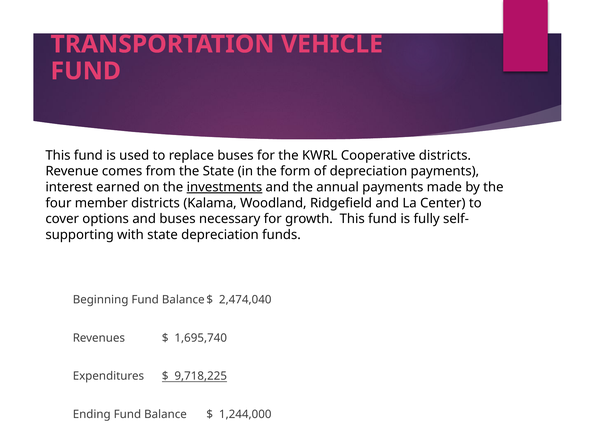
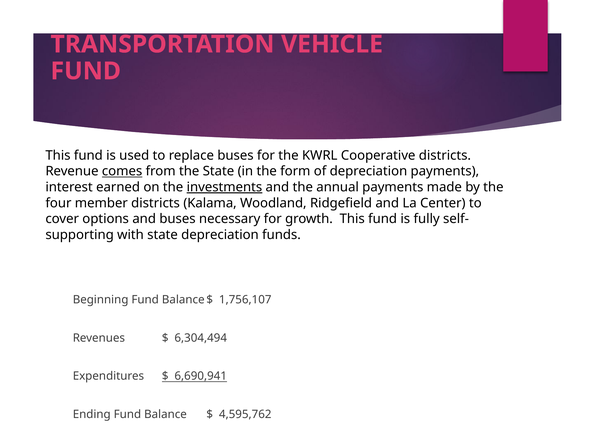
comes underline: none -> present (122, 171)
2,474,040: 2,474,040 -> 1,756,107 (245, 299)
1,695,740: 1,695,740 -> 6,304,494 (201, 338)
9,718,225: 9,718,225 -> 6,690,941 (201, 376)
1,244,000: 1,244,000 -> 4,595,762 (245, 414)
